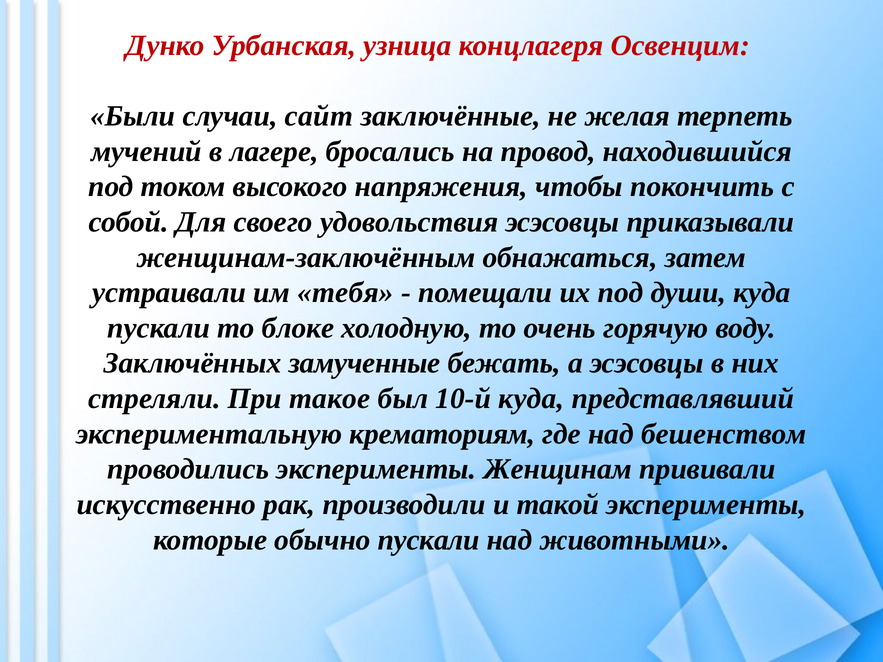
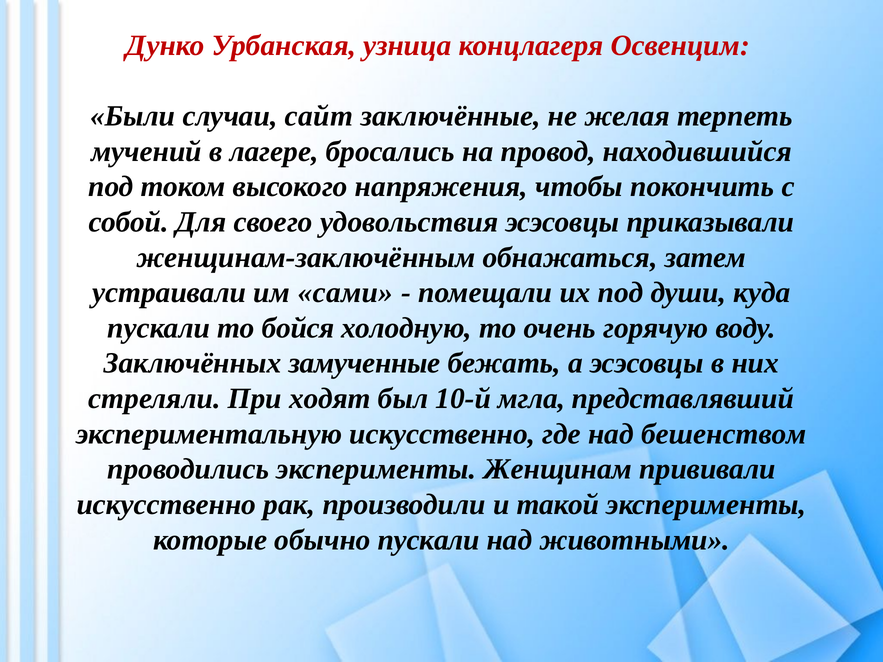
тебя: тебя -> сами (345, 293)
блоке: блоке -> бойся (298, 328)
такое: такое -> ходят (330, 399)
10-й куда: куда -> мгла (532, 399)
экспериментальную крематориям: крематориям -> искусственно (442, 434)
